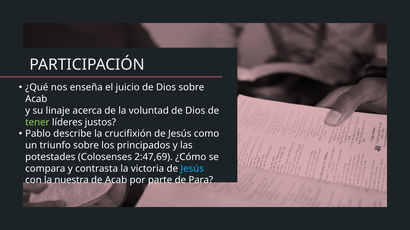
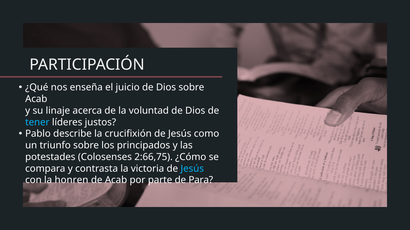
tener colour: light green -> light blue (37, 123)
2:47,69: 2:47,69 -> 2:66,75 (154, 157)
nuestra: nuestra -> honren (71, 181)
